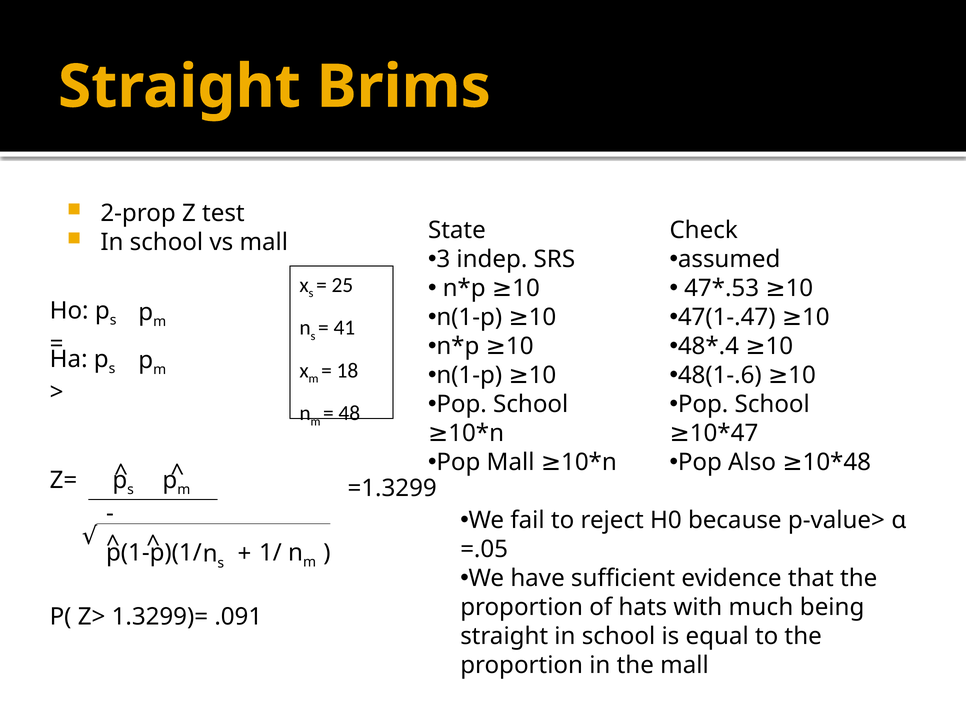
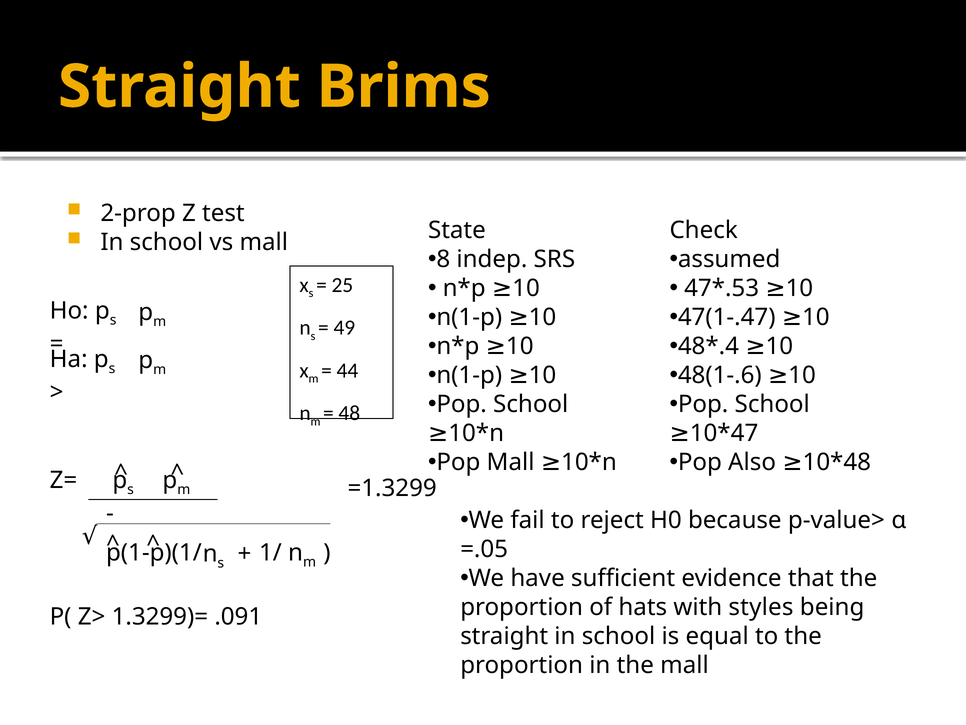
3: 3 -> 8 (443, 259)
41: 41 -> 49 (344, 328)
18: 18 -> 44 (347, 370)
much: much -> styles (761, 607)
